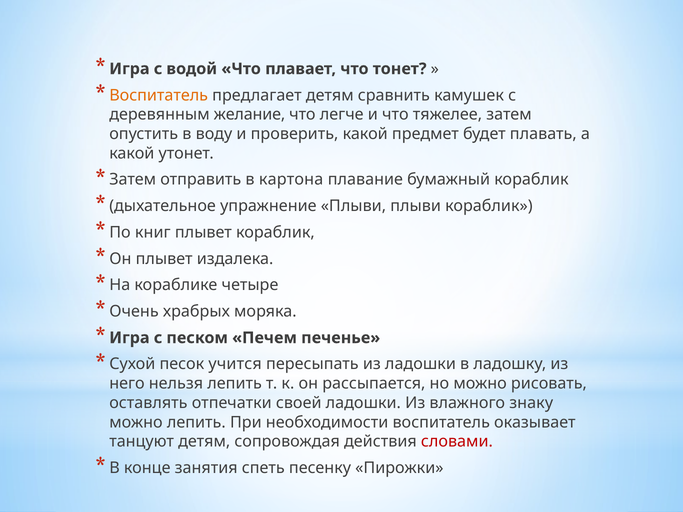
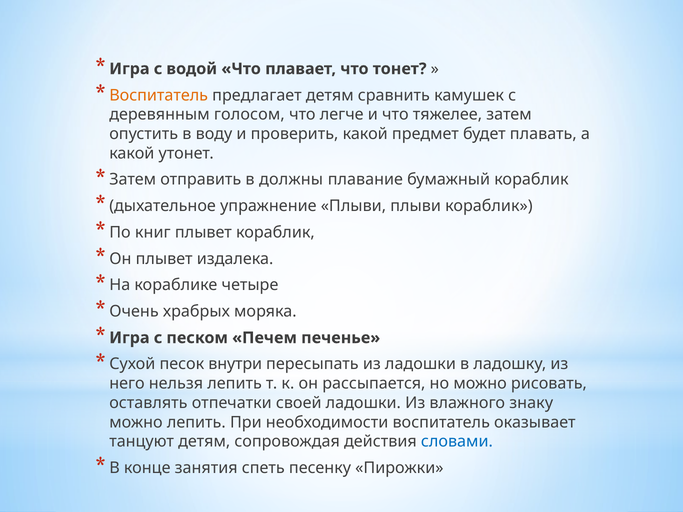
желание: желание -> голосом (249, 115)
картона: картона -> должны (291, 180)
учится: учится -> внутри (235, 364)
словами colour: red -> blue (457, 442)
